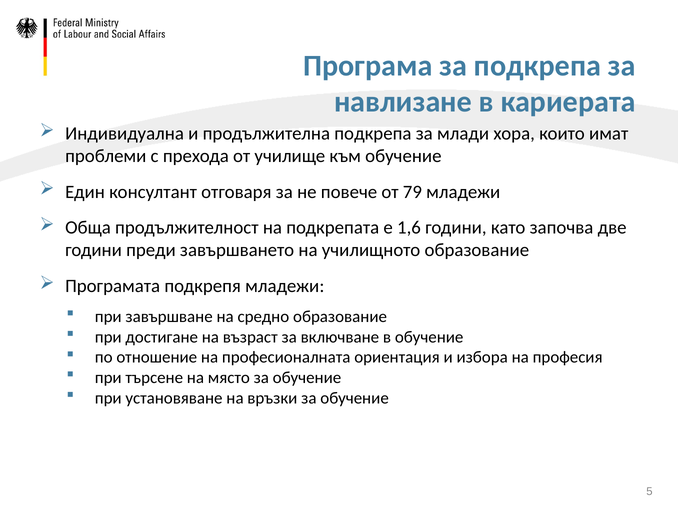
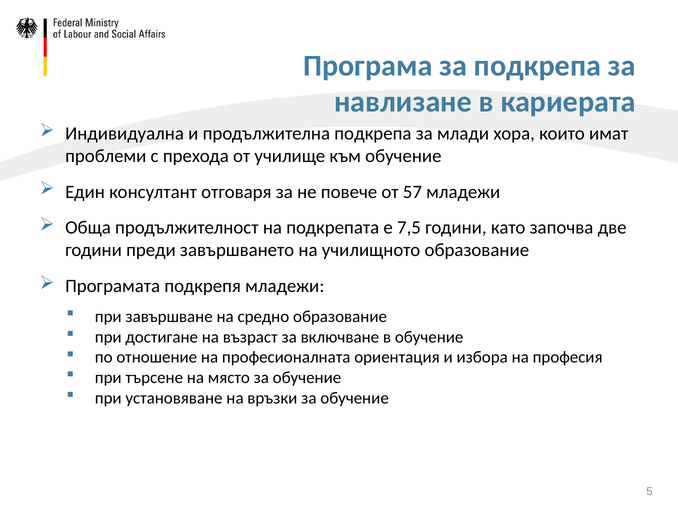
79: 79 -> 57 (412, 192)
1,6: 1,6 -> 7,5 (409, 228)
